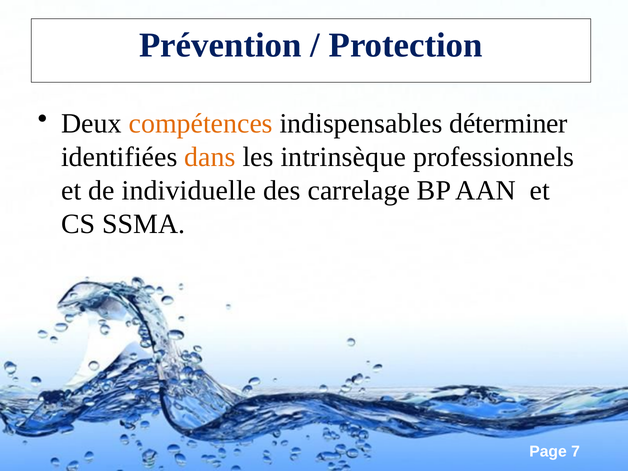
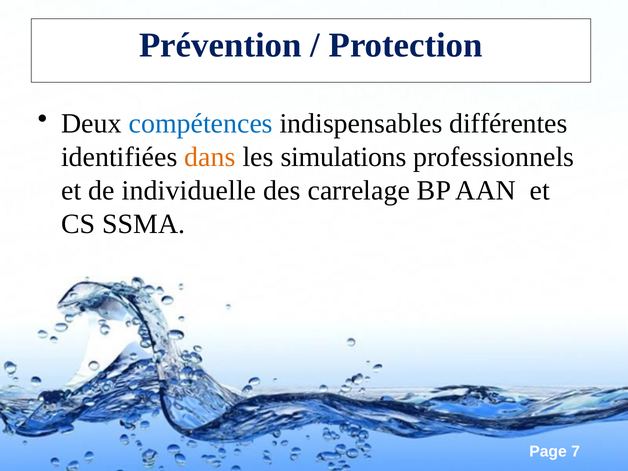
compétences colour: orange -> blue (201, 124)
déterminer: déterminer -> différentes (508, 124)
intrinsèque: intrinsèque -> simulations (344, 157)
